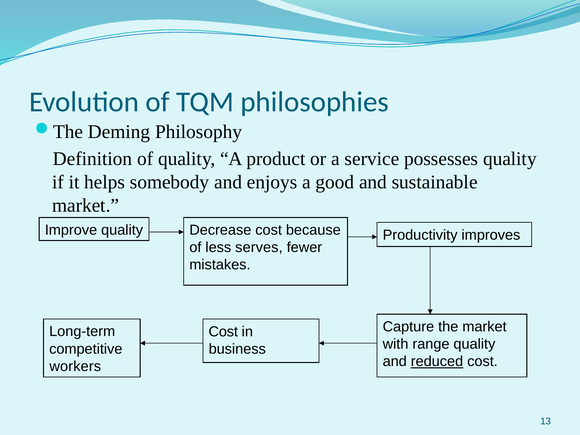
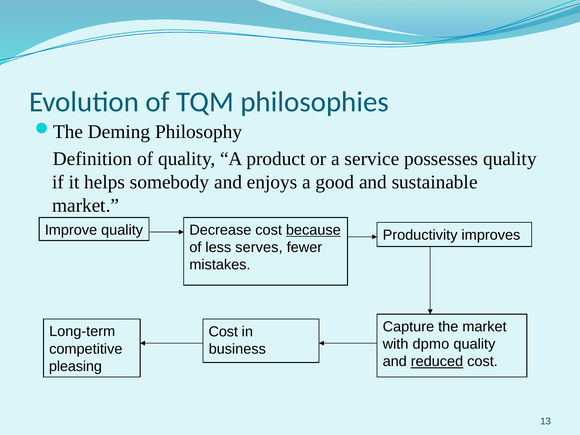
because underline: none -> present (313, 230)
range: range -> dpmo (431, 344)
workers: workers -> pleasing (75, 366)
